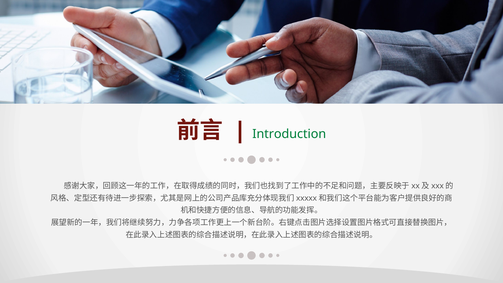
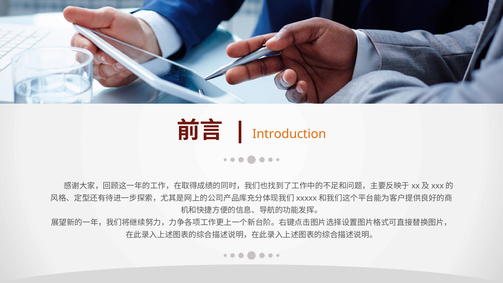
Introduction colour: green -> orange (289, 134)
